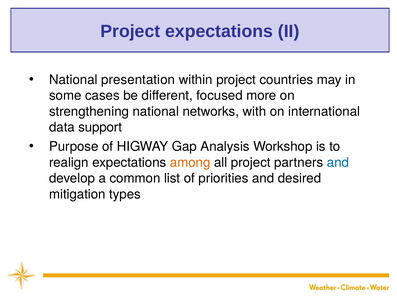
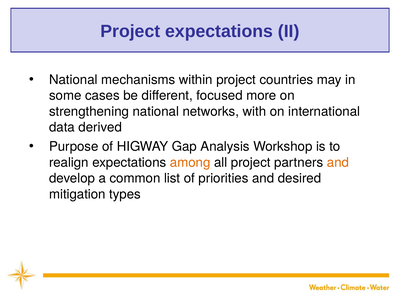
presentation: presentation -> mechanisms (138, 80)
support: support -> derived (100, 127)
and colour: blue -> orange (338, 162)
